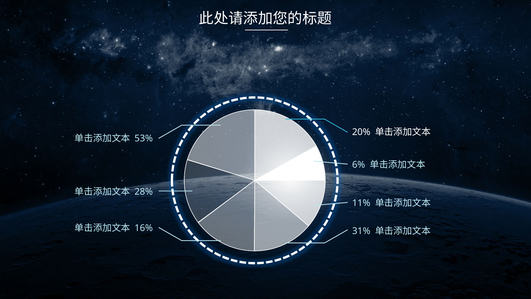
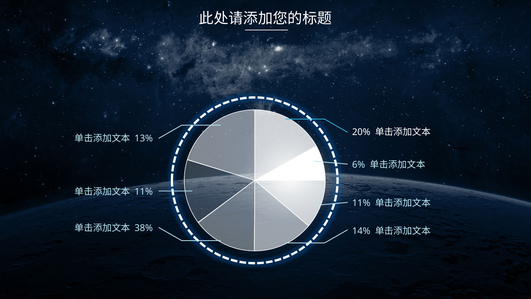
53%: 53% -> 13% (144, 138)
28%: 28% -> 11% (144, 191)
16%: 16% -> 38% (144, 228)
31%: 31% -> 14% (361, 231)
